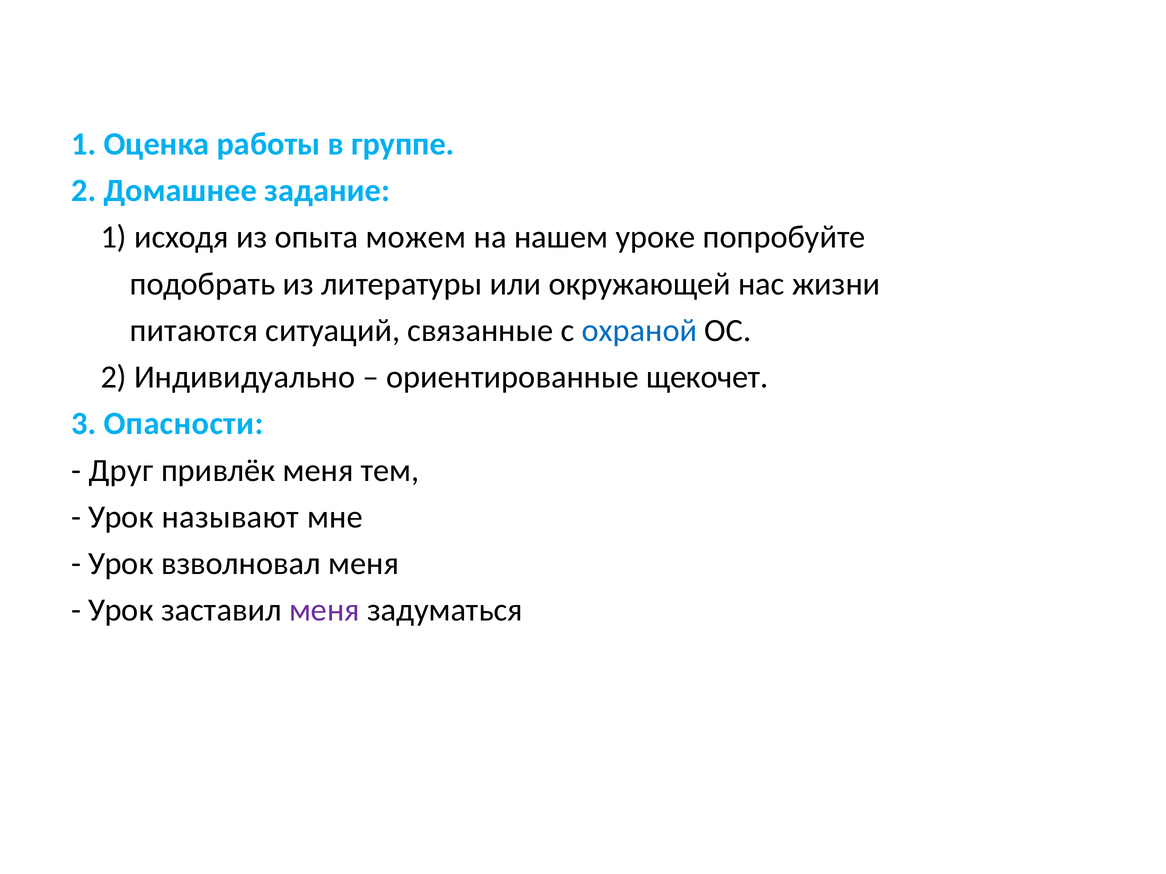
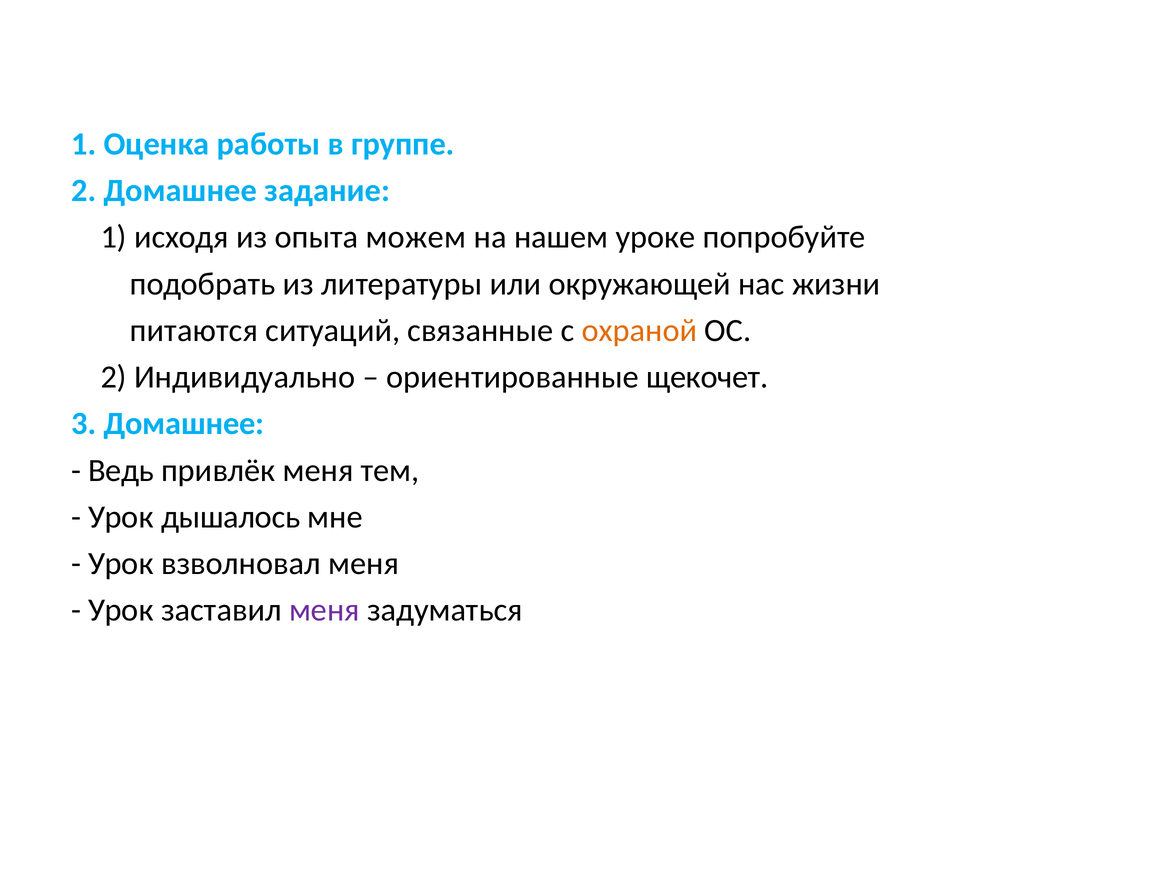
охраной colour: blue -> orange (640, 331)
3 Опасности: Опасности -> Домашнее (184, 424)
Друг: Друг -> Ведь (121, 471)
называют: называют -> дышалось (231, 517)
